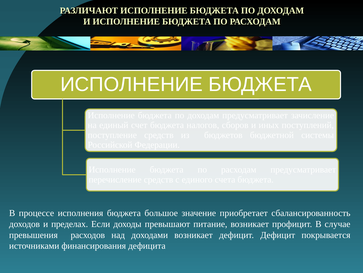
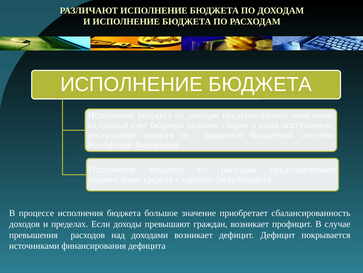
питание: питание -> граждан (210, 223)
